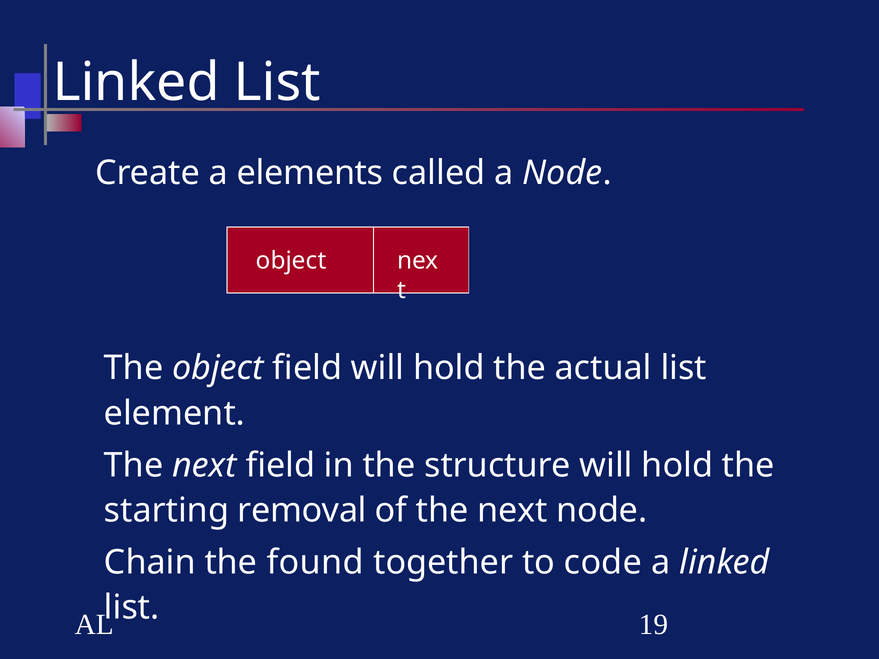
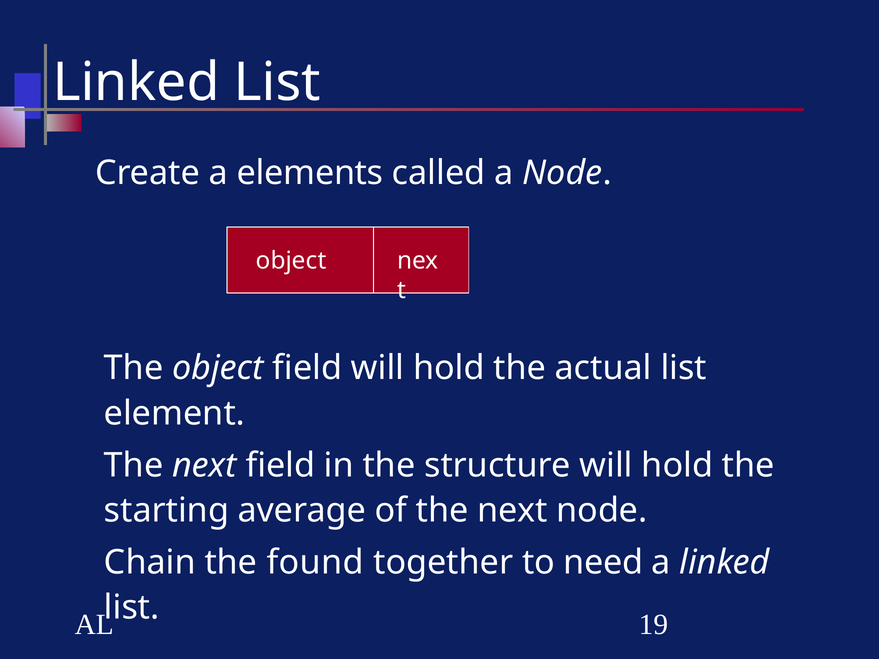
removal: removal -> average (302, 511)
code: code -> need (603, 563)
